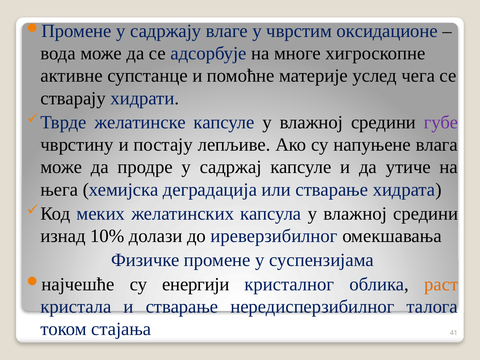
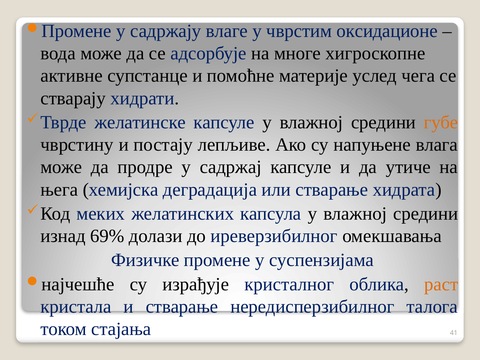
губе colour: purple -> orange (441, 122)
10%: 10% -> 69% (107, 236)
енергији: енергији -> израђује (196, 284)
